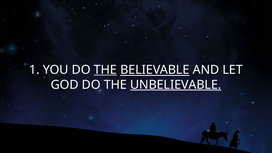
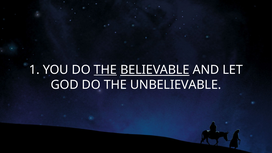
UNBELIEVABLE underline: present -> none (176, 85)
